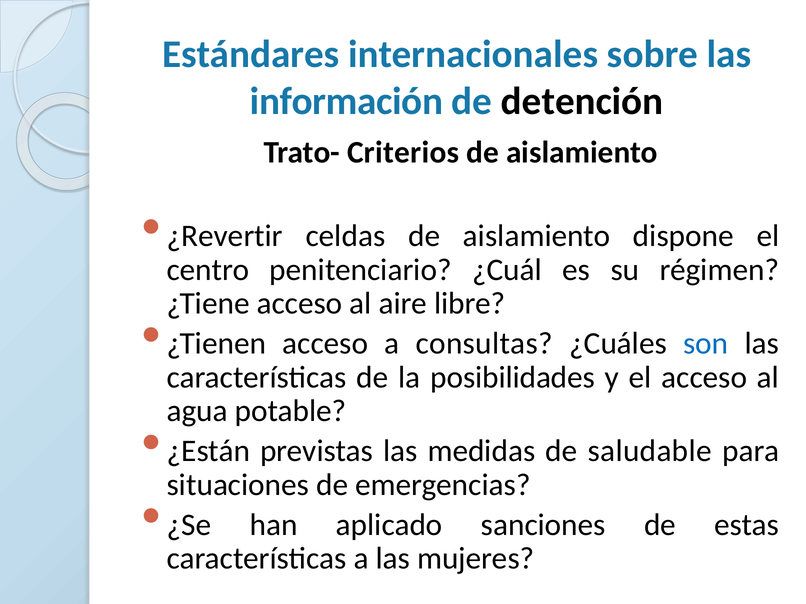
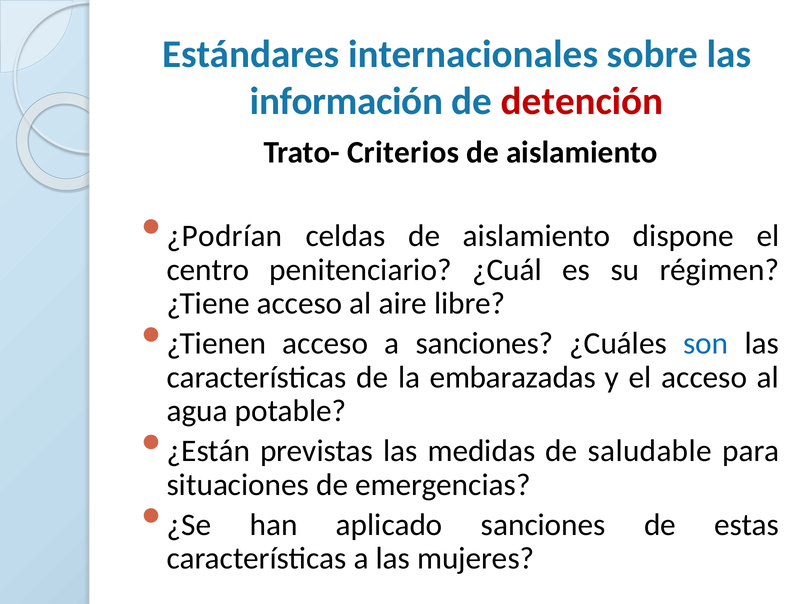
detención colour: black -> red (582, 101)
¿Revertir: ¿Revertir -> ¿Podrían (225, 236)
a consultas: consultas -> sanciones (485, 344)
posibilidades: posibilidades -> embarazadas (513, 378)
